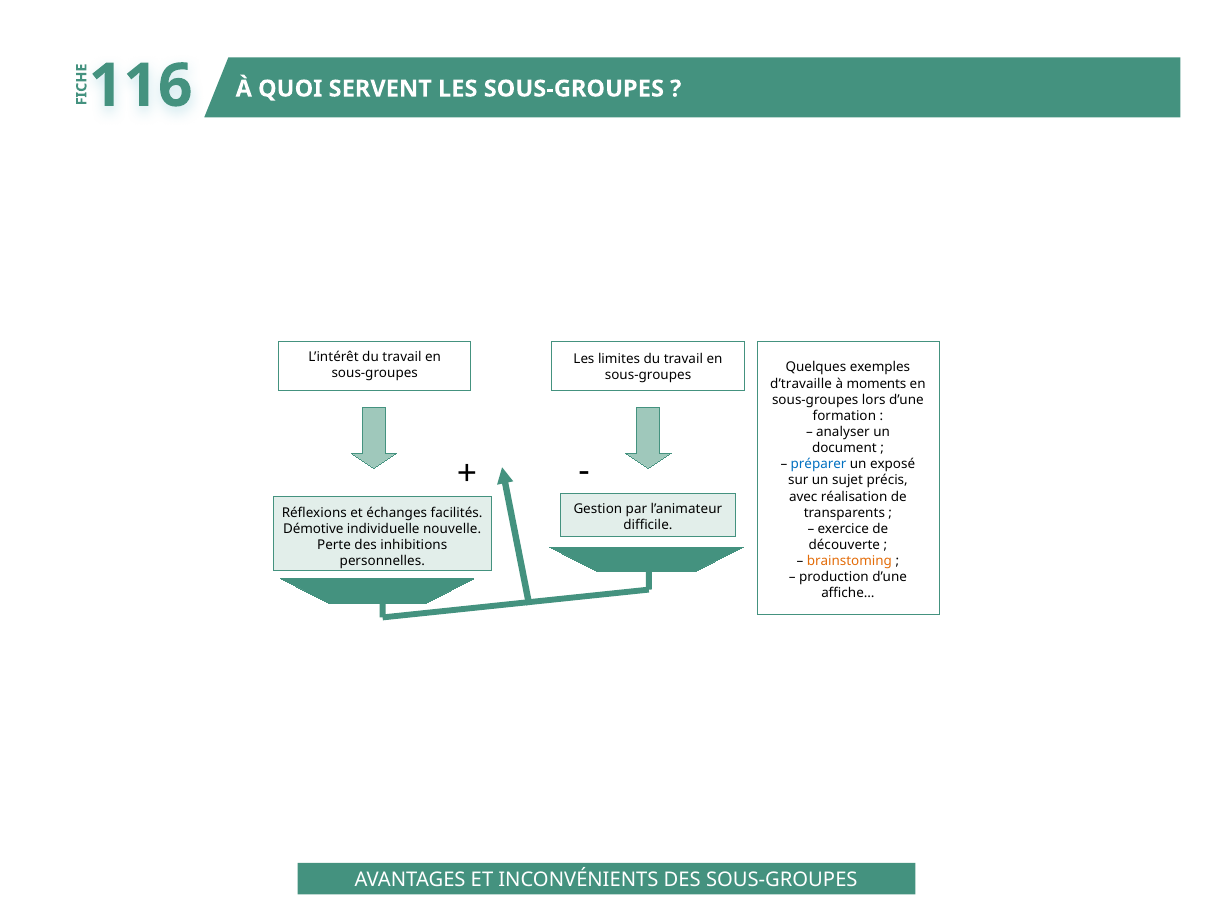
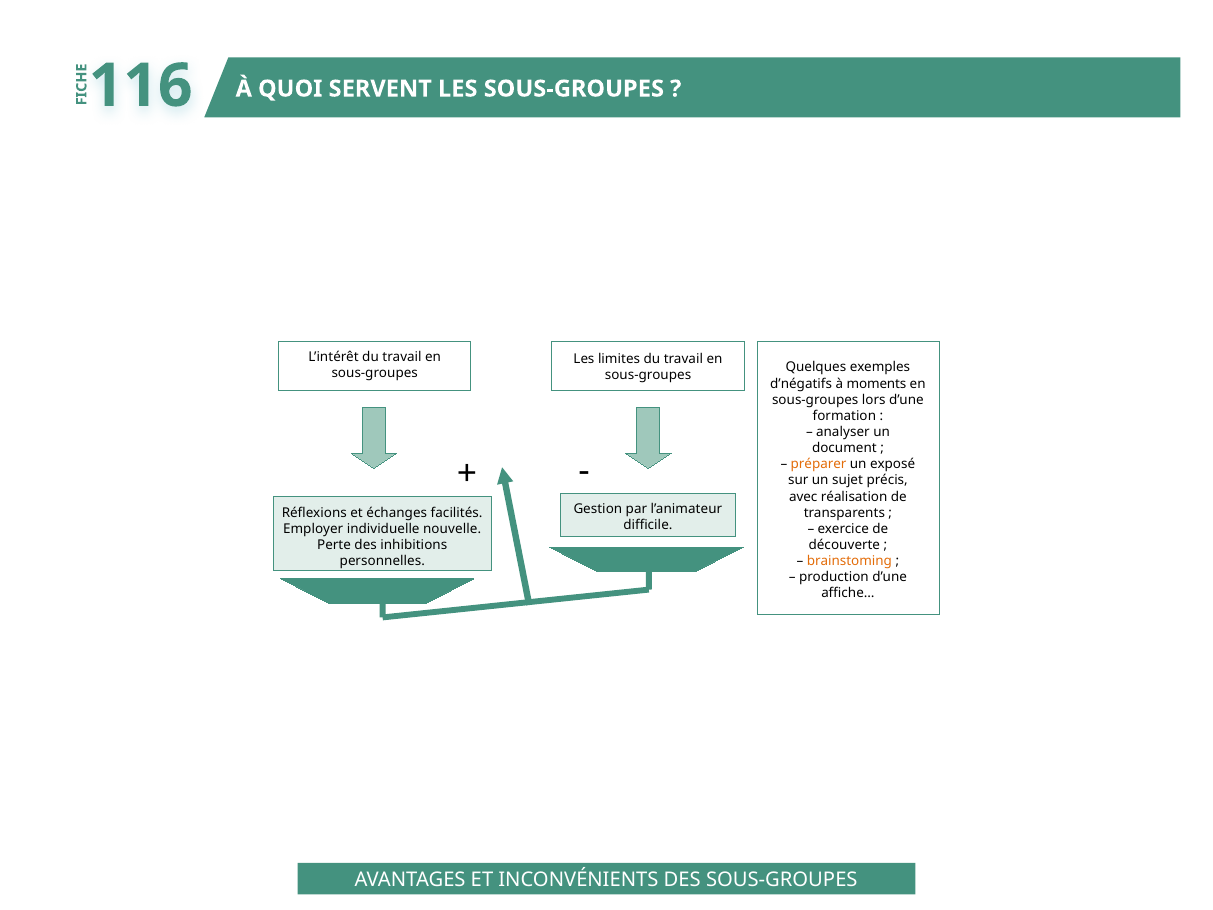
d’travaille: d’travaille -> d’négatifs (801, 384)
préparer colour: blue -> orange (819, 464)
Démotive: Démotive -> Employer (313, 529)
